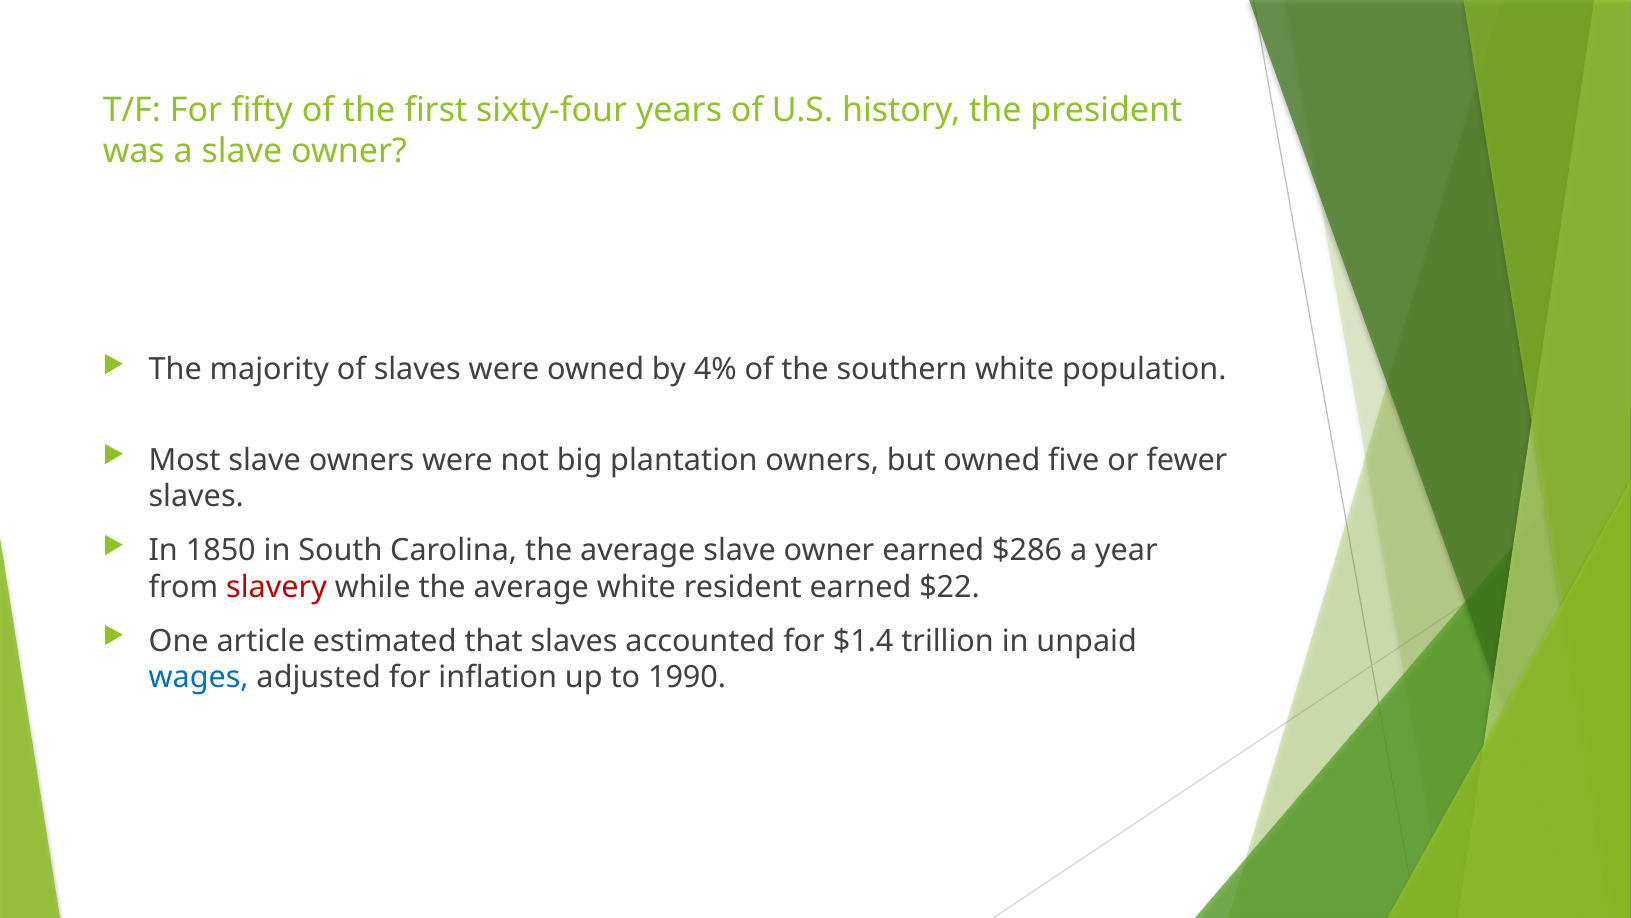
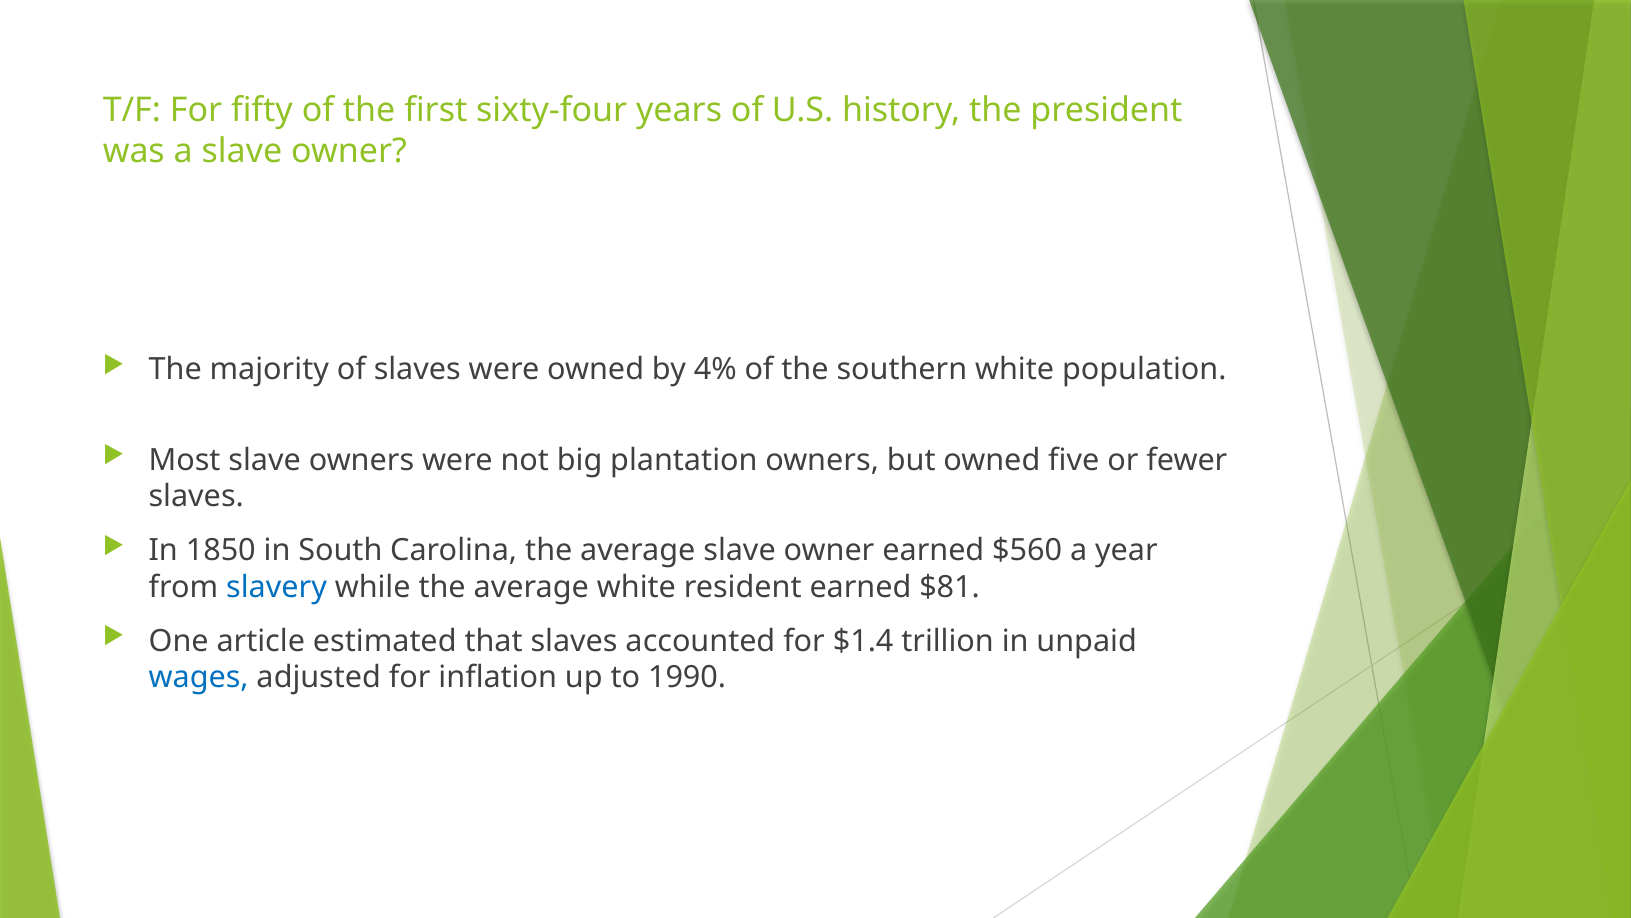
$286: $286 -> $560 (1027, 550)
slavery colour: red -> blue (277, 587)
$22: $22 -> $81 (950, 587)
